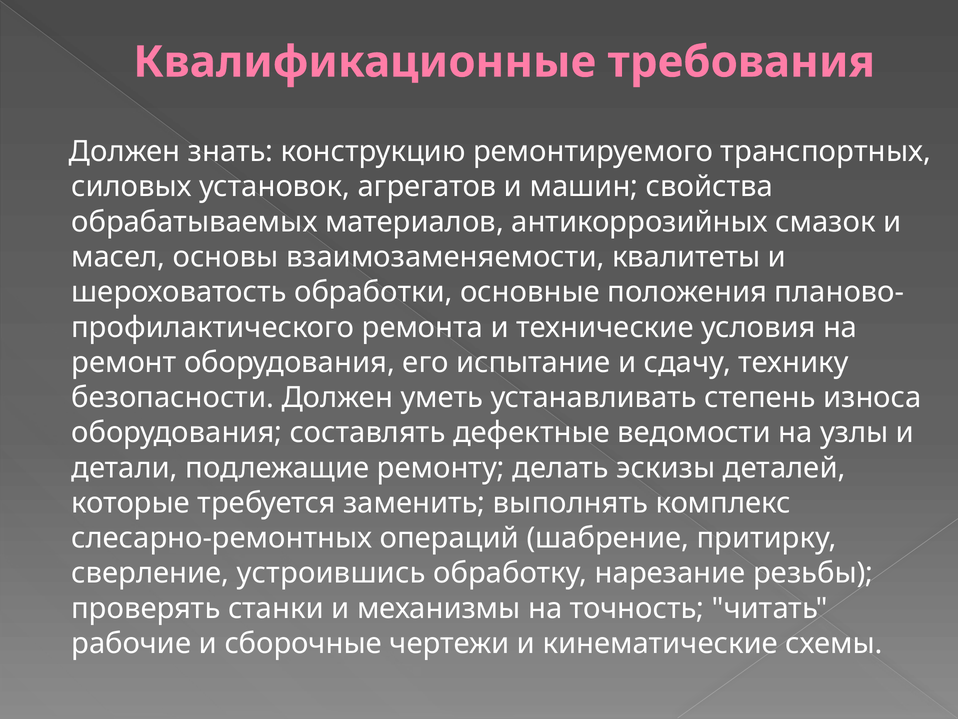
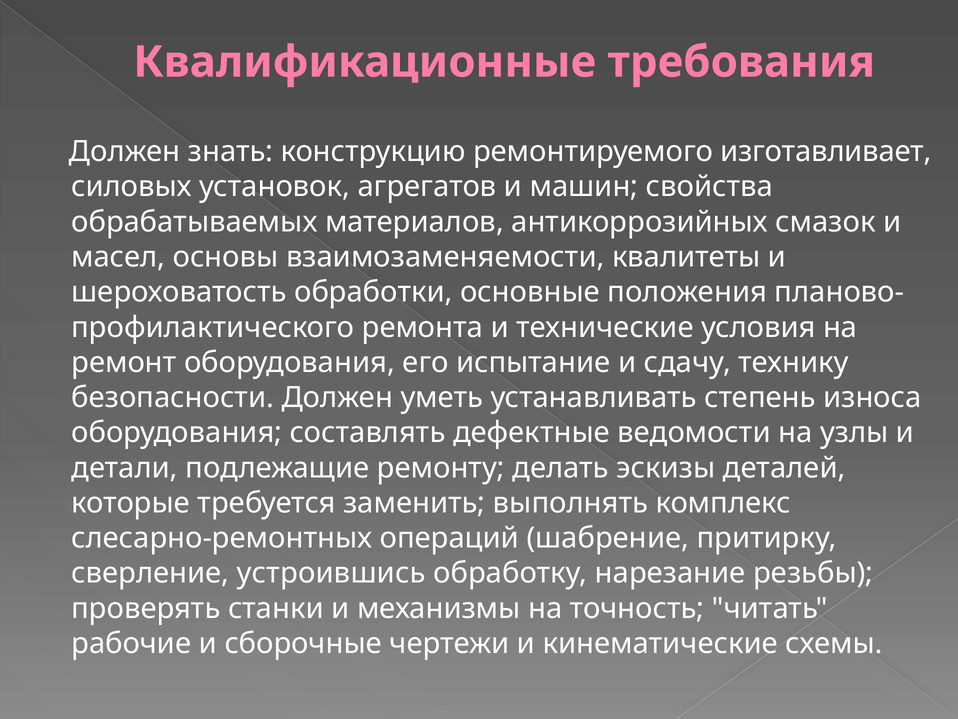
транспортных: транспортных -> изготавливает (826, 152)
